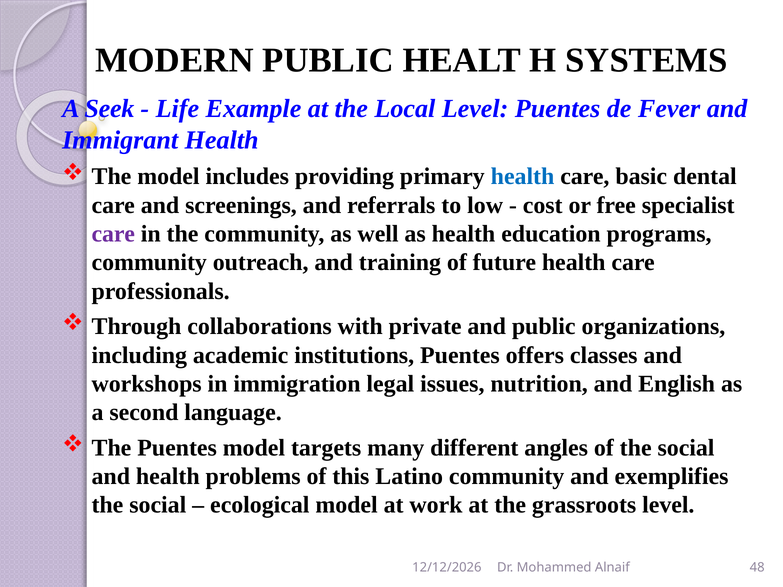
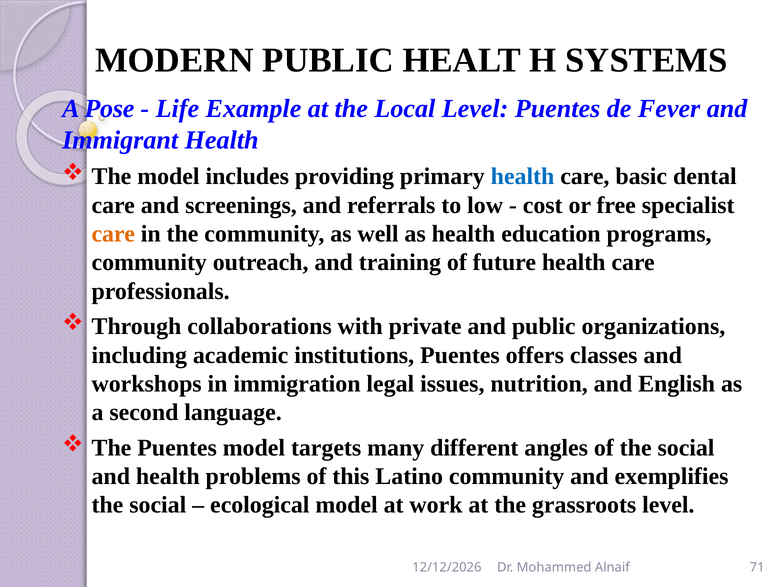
Seek: Seek -> Pose (109, 109)
care colour: purple -> orange (113, 234)
48: 48 -> 71 (757, 568)
